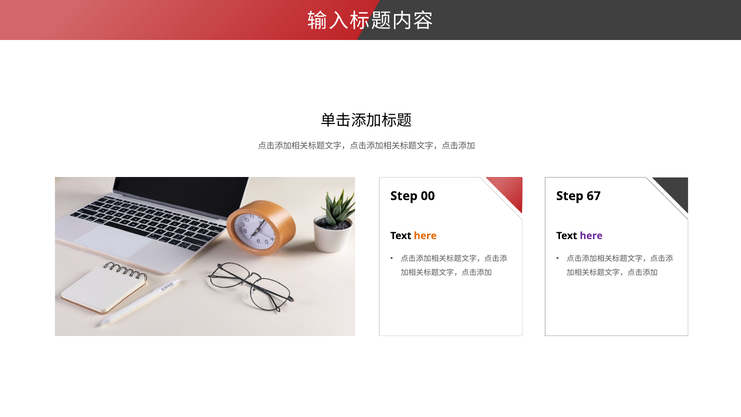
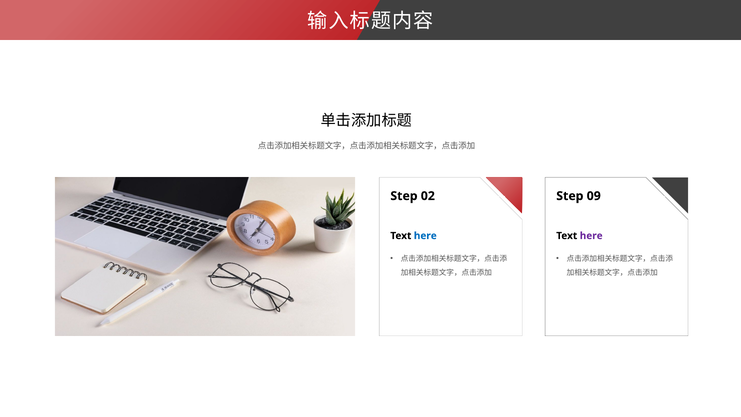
00: 00 -> 02 (428, 196)
67: 67 -> 09 (594, 196)
here colour: orange -> blue (425, 236)
